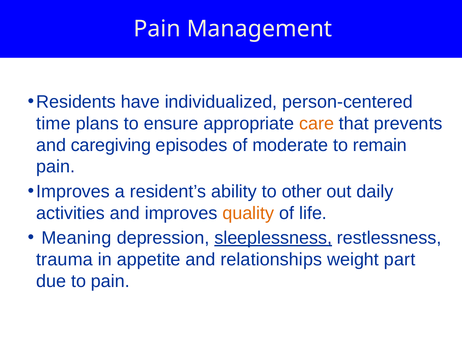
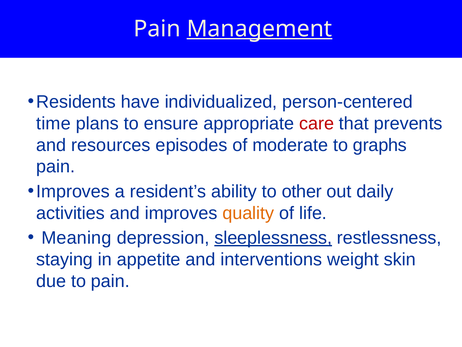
Management underline: none -> present (260, 29)
care colour: orange -> red (317, 123)
caregiving: caregiving -> resources (111, 145)
remain: remain -> graphs (380, 145)
trauma: trauma -> staying (65, 259)
relationships: relationships -> interventions (271, 259)
part: part -> skin (400, 259)
